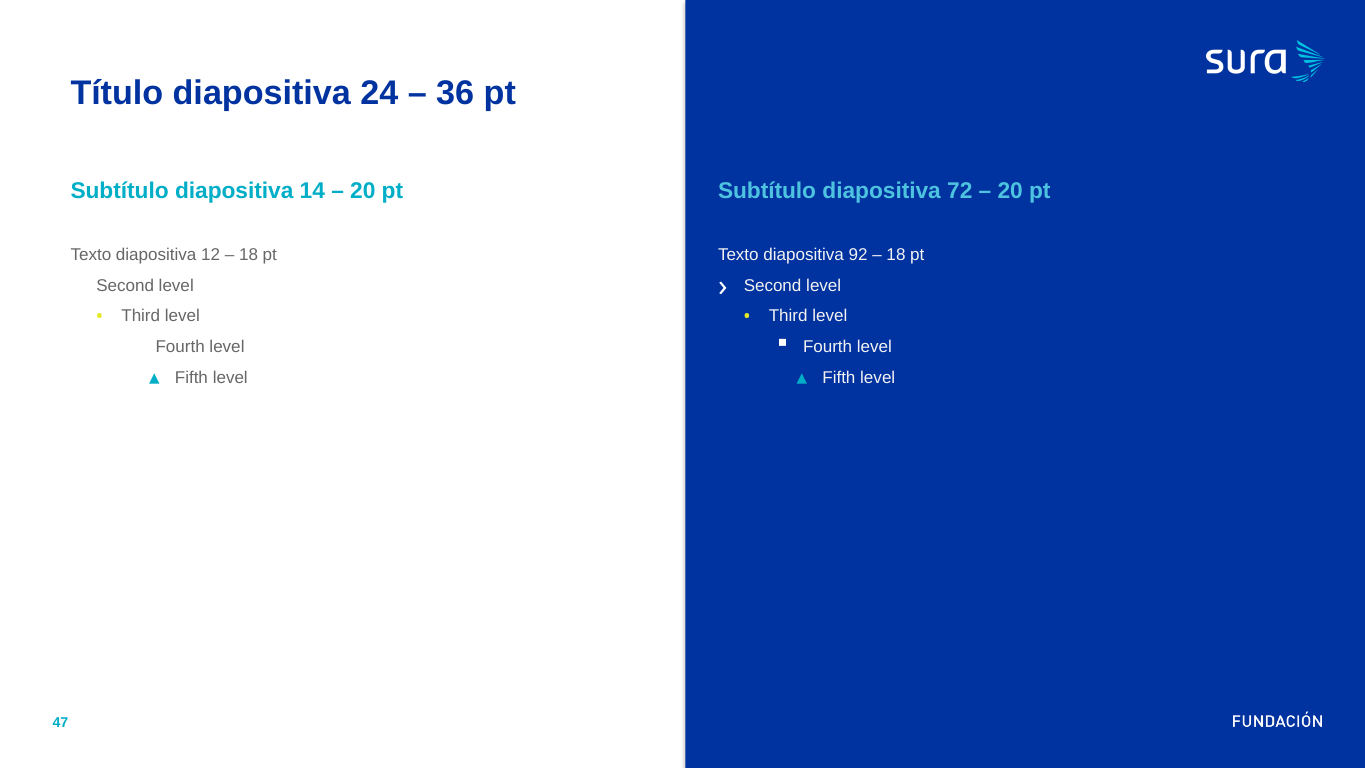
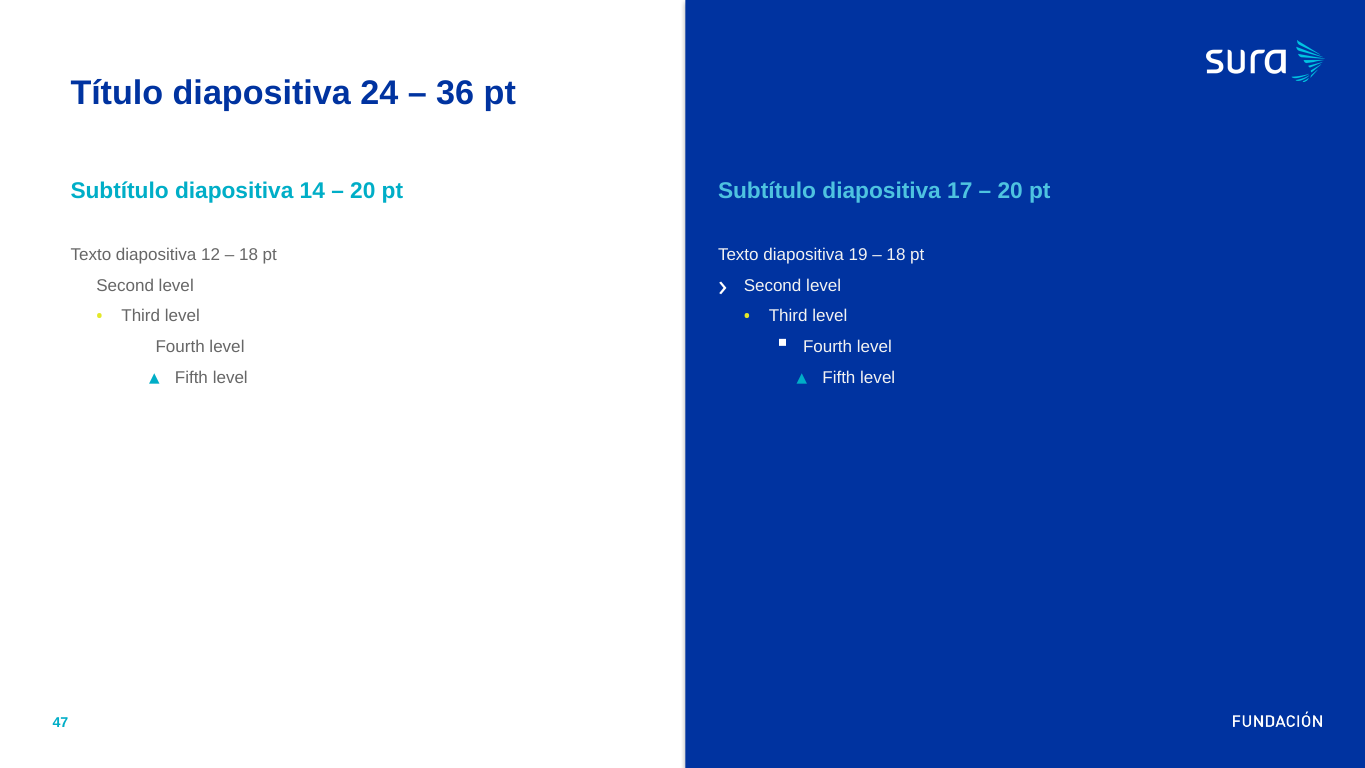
72: 72 -> 17 (960, 191)
92: 92 -> 19 (858, 255)
